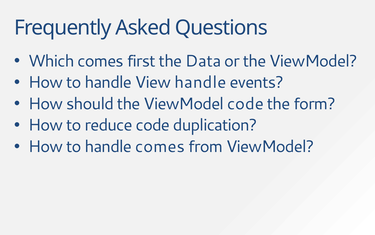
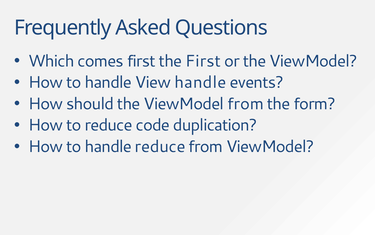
the Data: Data -> First (203, 61)
ViewModel code: code -> from (245, 104)
handle comes: comes -> reduce (160, 146)
